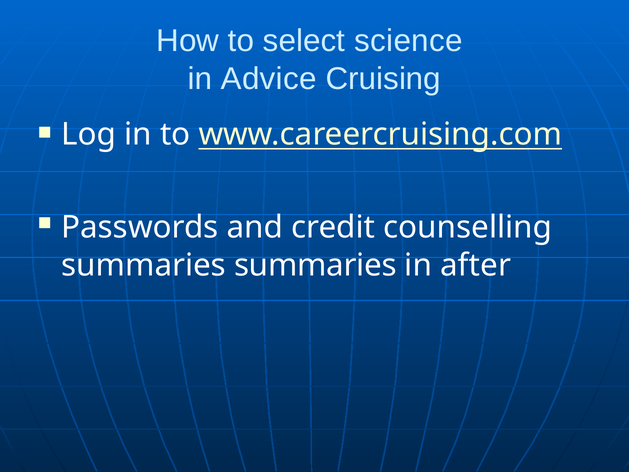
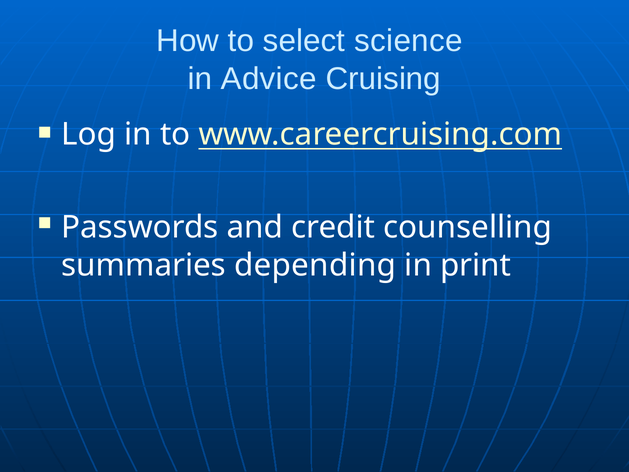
summaries summaries: summaries -> depending (315, 265)
after: after -> print (476, 265)
